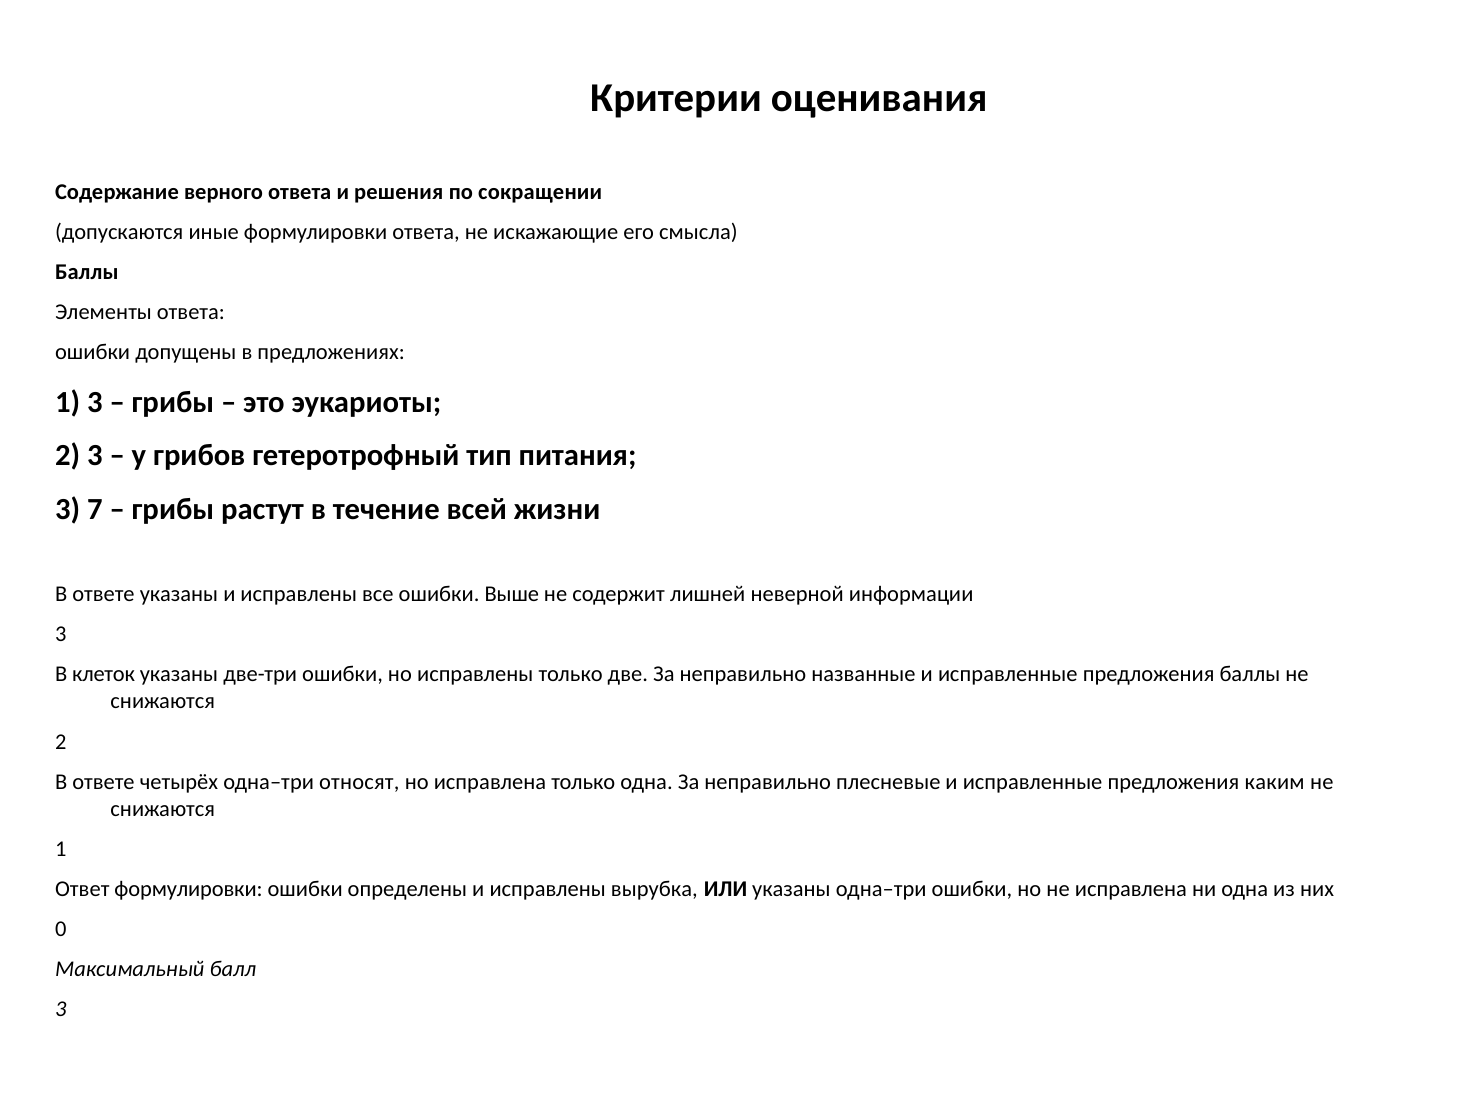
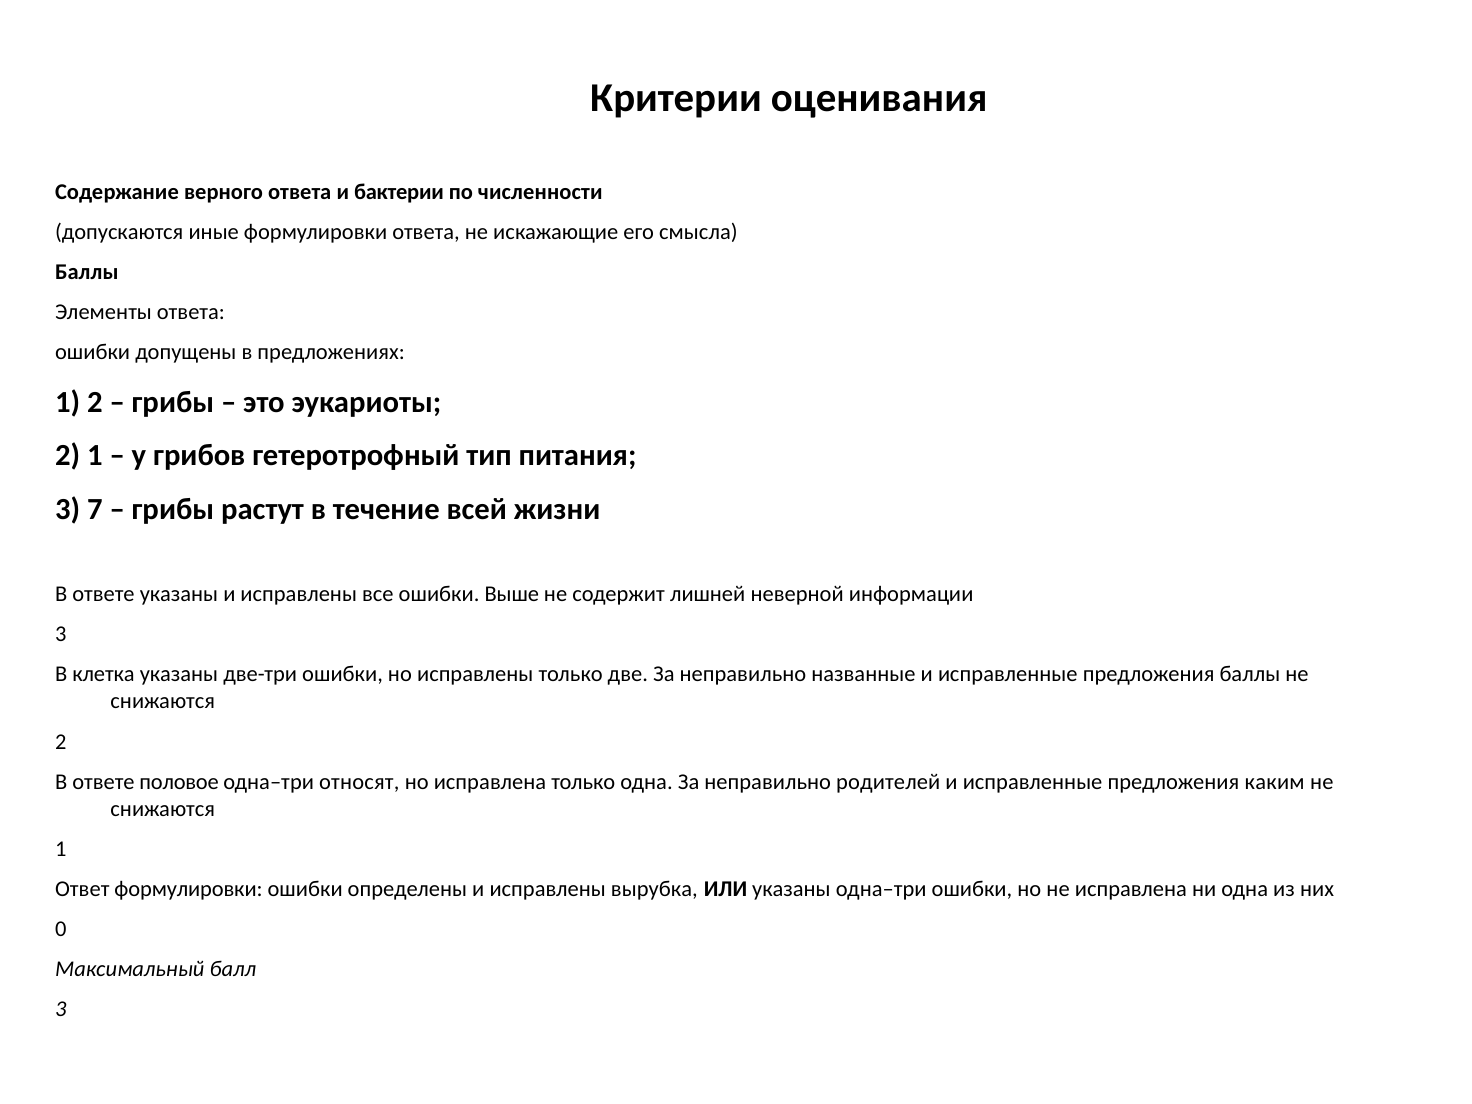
решения: решения -> бактерии (399, 192)
сокращении: сокращении -> численности (540, 192)
1 3: 3 -> 2 (95, 402)
2 3: 3 -> 1 (95, 456)
клеток: клеток -> клетка (103, 675)
четырёх: четырёх -> половое (179, 782)
плесневые: плесневые -> родителей (888, 782)
